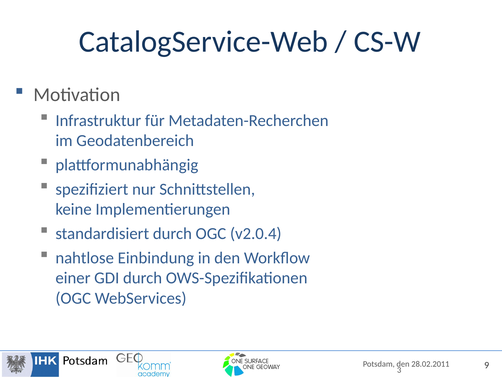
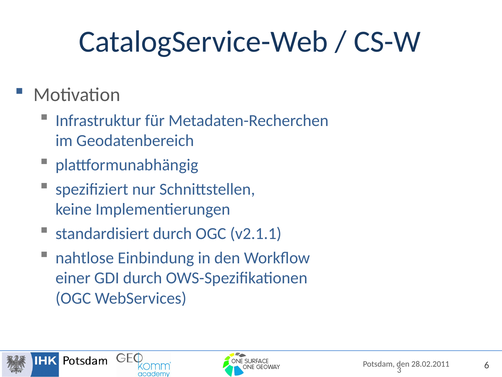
v2.0.4: v2.0.4 -> v2.1.1 (256, 233)
9: 9 -> 6 (487, 365)
